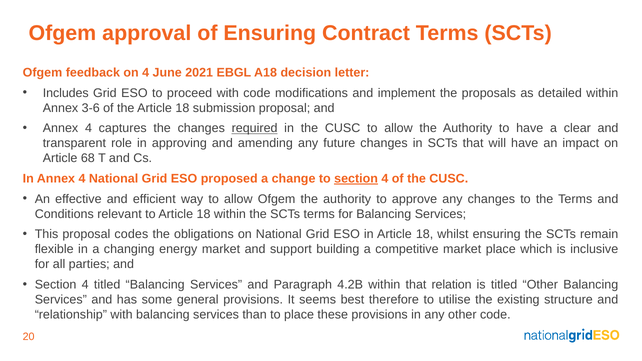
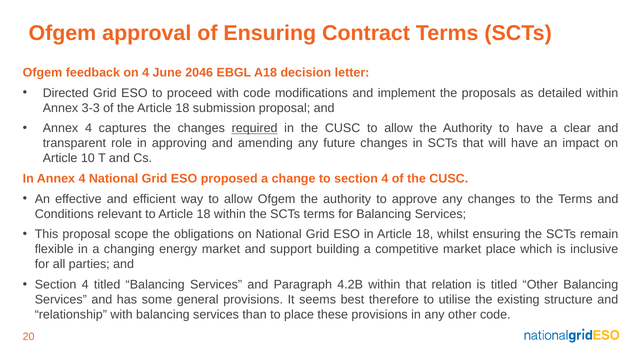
2021: 2021 -> 2046 (199, 73)
Includes: Includes -> Directed (66, 93)
3-6: 3-6 -> 3-3 (91, 108)
68: 68 -> 10 (88, 158)
section underline: present -> none (356, 179)
codes: codes -> scope (131, 234)
